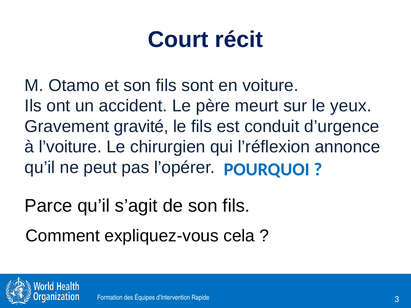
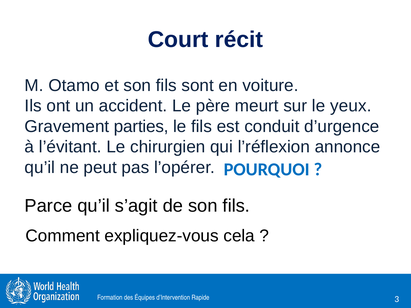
gravité: gravité -> parties (141, 127)
l’voiture: l’voiture -> l’évitant (70, 147)
